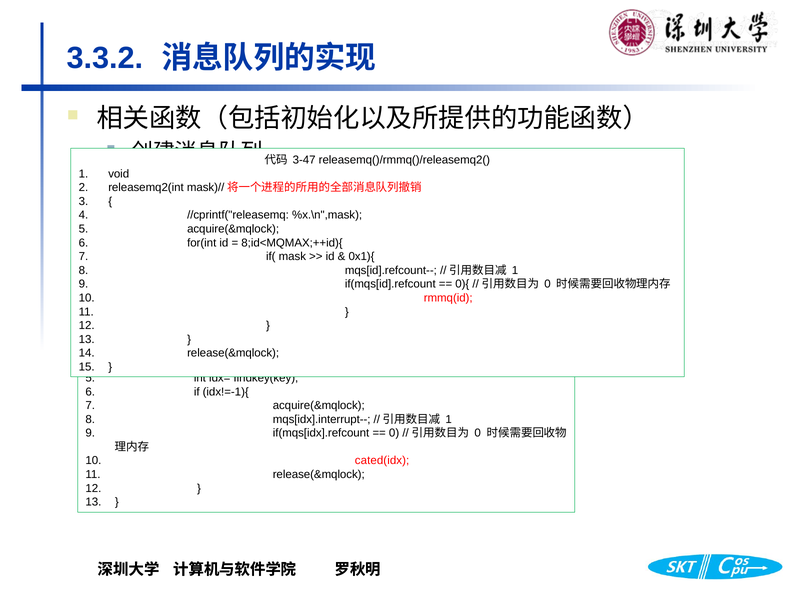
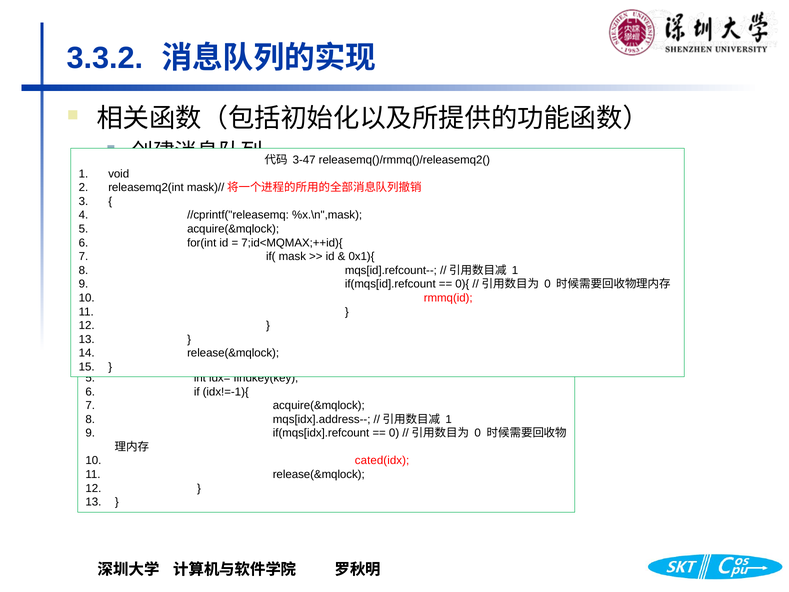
8;id<MQMAX;++id){: 8;id<MQMAX;++id){ -> 7;id<MQMAX;++id){ (292, 243)
mqs[idx].interrupt--: mqs[idx].interrupt-- -> mqs[idx].address-- (322, 419)
